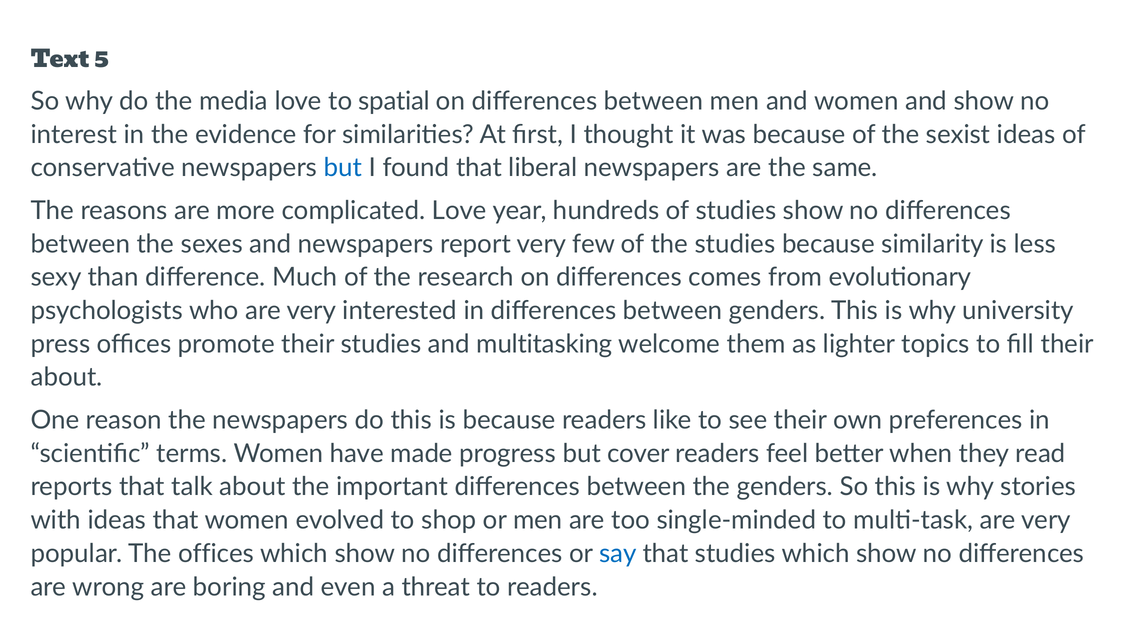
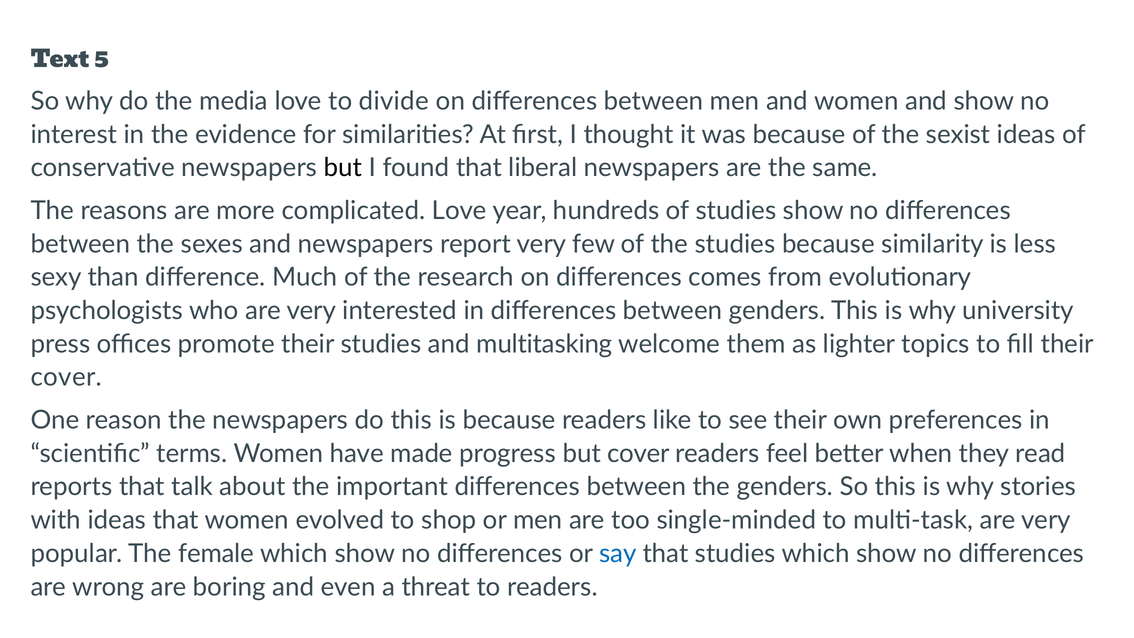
spatial: spatial -> divide (394, 101)
but colour: blue -> black (343, 168)
about: about -> cover (66, 377)
The offices: offices -> female (216, 554)
